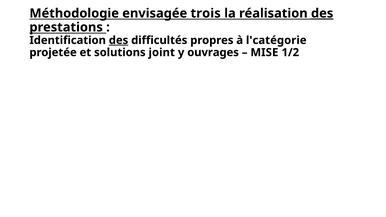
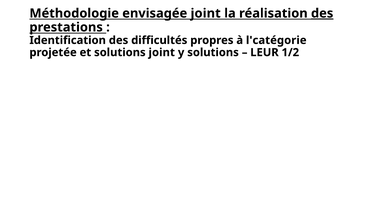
envisagée trois: trois -> joint (206, 13)
des underline: present -> none (119, 40)
y ouvrages: ouvrages -> solutions (213, 52)
MISE: MISE -> LEUR (264, 52)
